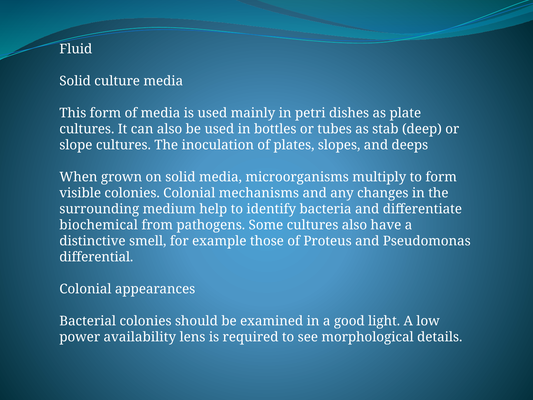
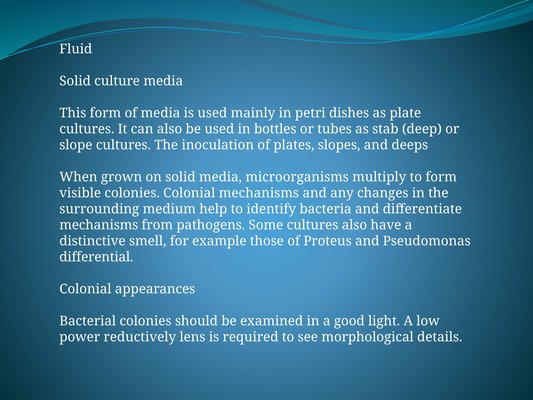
biochemical: biochemical -> mechanisms (99, 225)
availability: availability -> reductively (140, 337)
